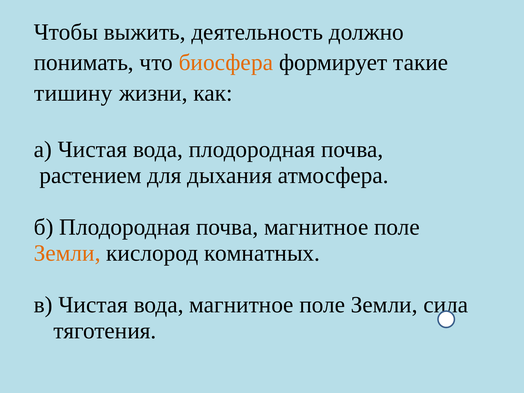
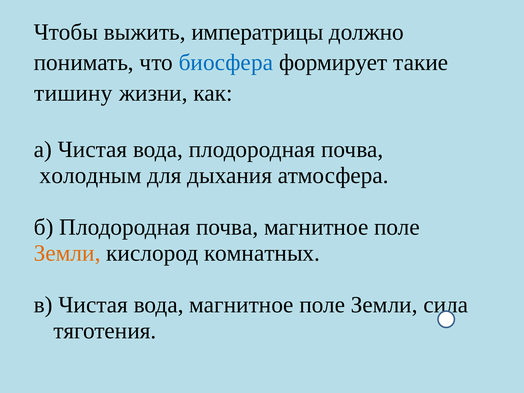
деятельность: деятельность -> императрицы (257, 32)
биосфера colour: orange -> blue (226, 63)
растением: растением -> холодным (91, 175)
